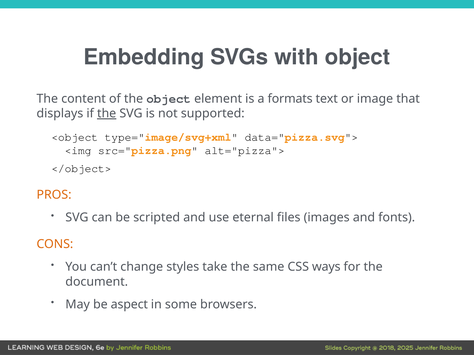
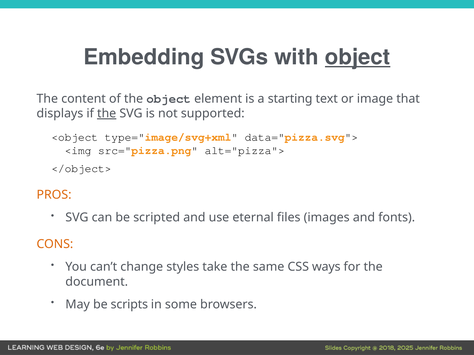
object underline: none -> present (358, 57)
formats: formats -> starting (290, 99)
aspect: aspect -> scripts (129, 305)
